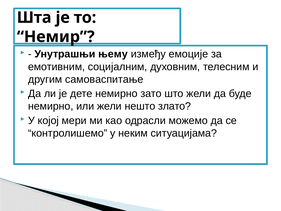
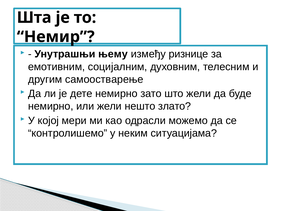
емоције: емоције -> ризнице (188, 54)
самоваспитање: самоваспитање -> самоостварење (104, 79)
